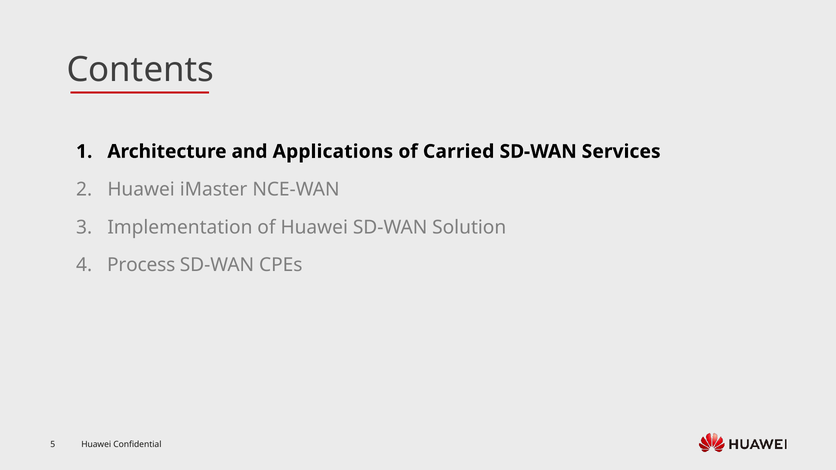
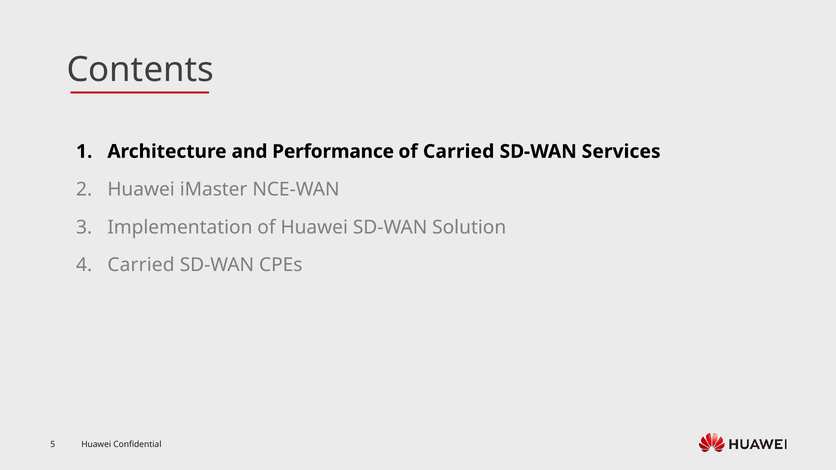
Applications: Applications -> Performance (333, 152)
Process: Process -> Carried (141, 265)
